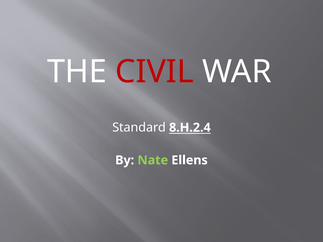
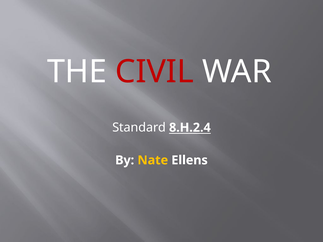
Nate colour: light green -> yellow (153, 160)
